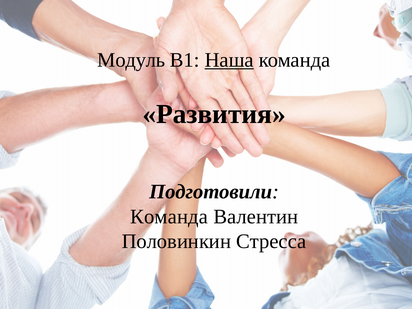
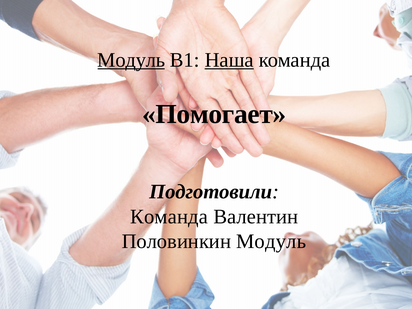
Модуль underline: none -> present (131, 60)
Развития: Развития -> Помогает (214, 114)
Половинкин Стресса: Стресса -> Модуль (271, 241)
